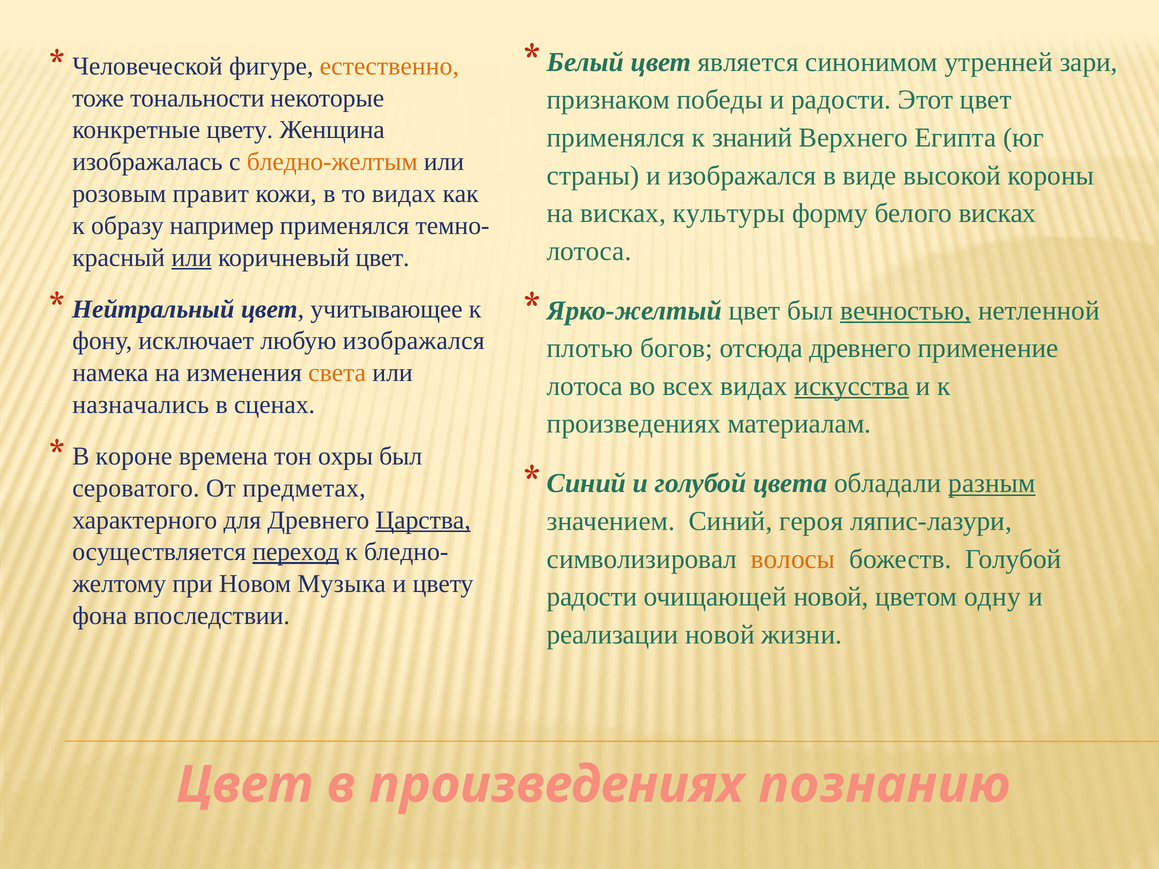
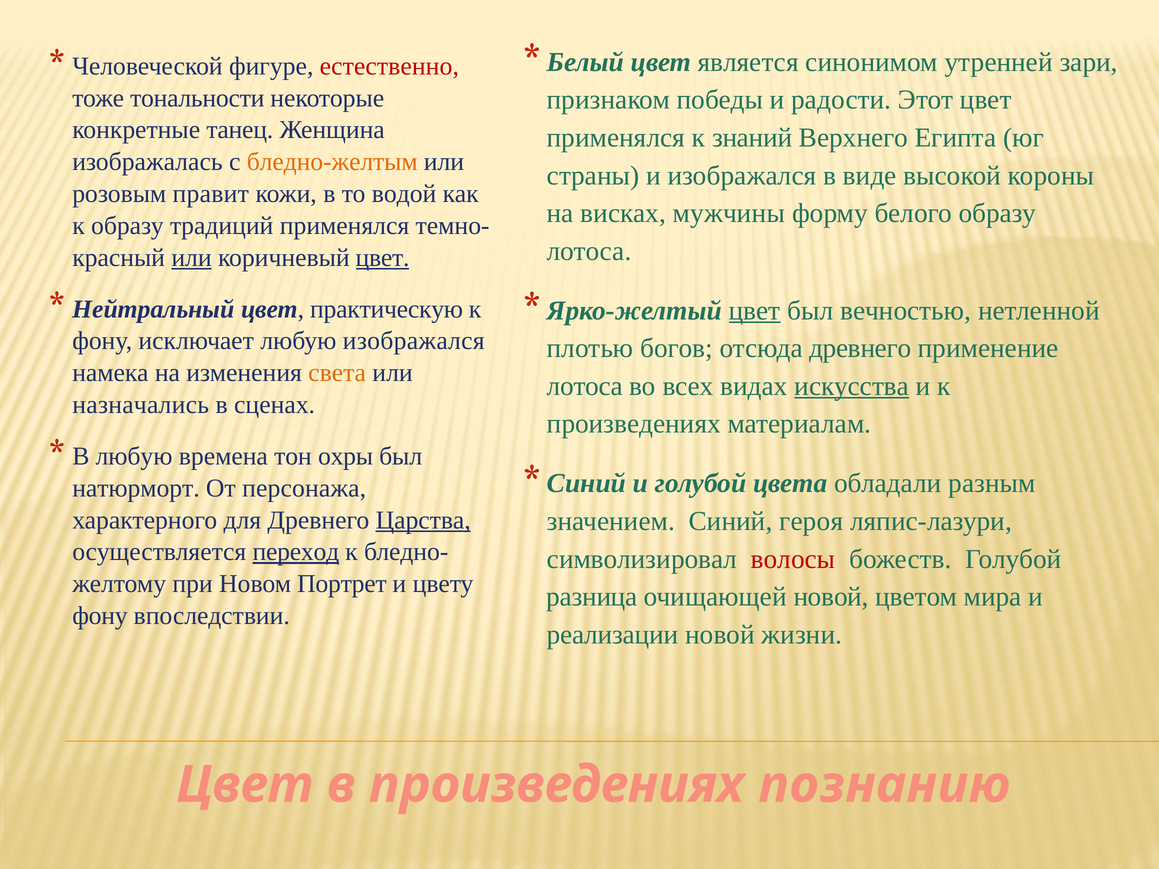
естественно colour: orange -> red (389, 66)
конкретные цвету: цвету -> танец (240, 130)
то видах: видах -> водой (404, 194)
культуры: культуры -> мужчины (729, 213)
белого висках: висках -> образу (997, 213)
например: например -> традиций (222, 226)
цвет underline: none -> present (383, 258)
учитывающее: учитывающее -> практическую (387, 309)
цвет underline: none -> present (755, 311)
вечностью underline: present -> none (906, 311)
короне: короне -> любую (134, 456)
разным underline: present -> none (992, 483)
сероватого: сероватого -> натюрморт (136, 488)
предметах: предметах -> персонажа (304, 488)
волосы colour: orange -> red (793, 559)
Музыка: Музыка -> Портрет (342, 584)
радости: радости -> разница (592, 597)
одну: одну -> мира (993, 597)
фона: фона -> фону (100, 616)
